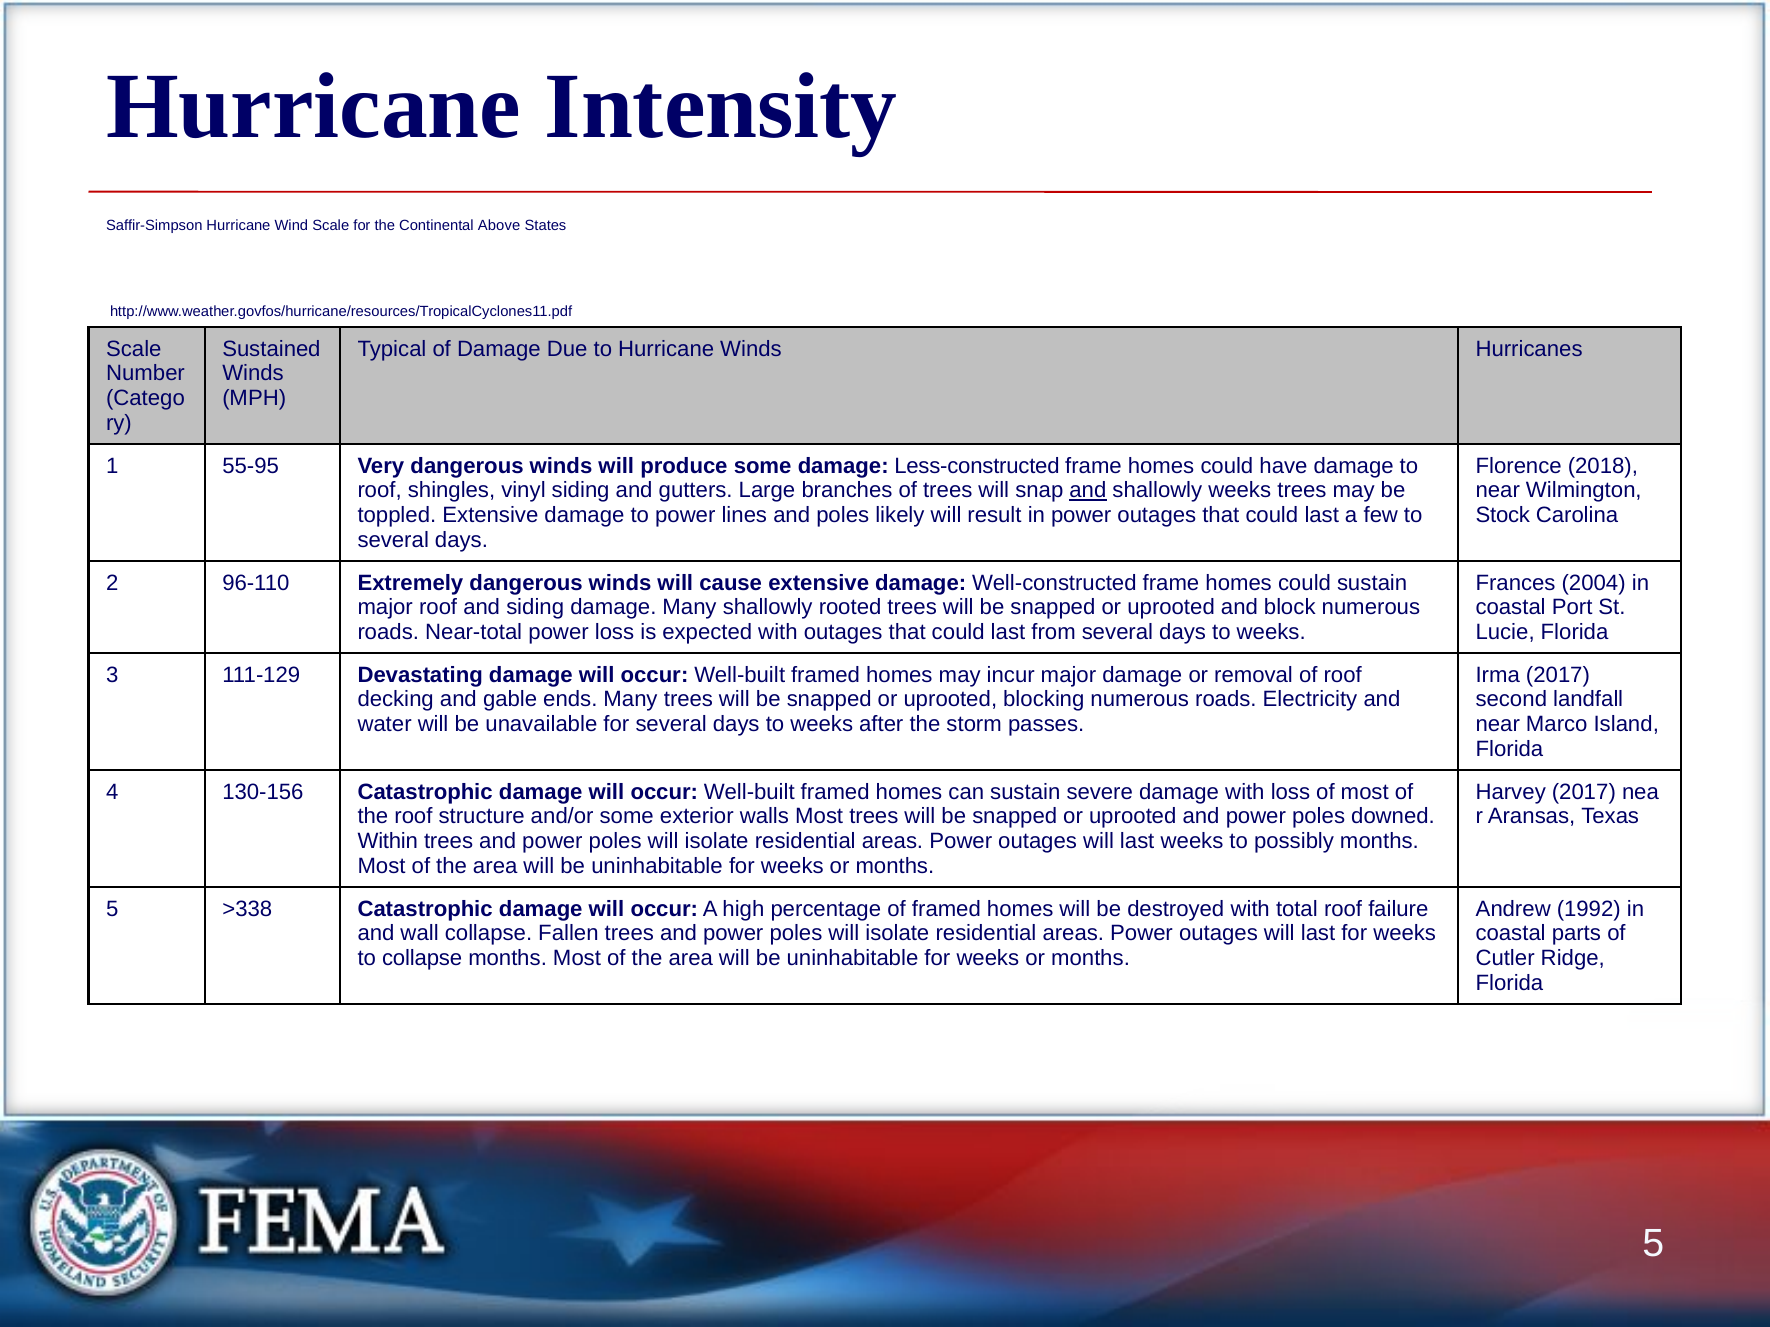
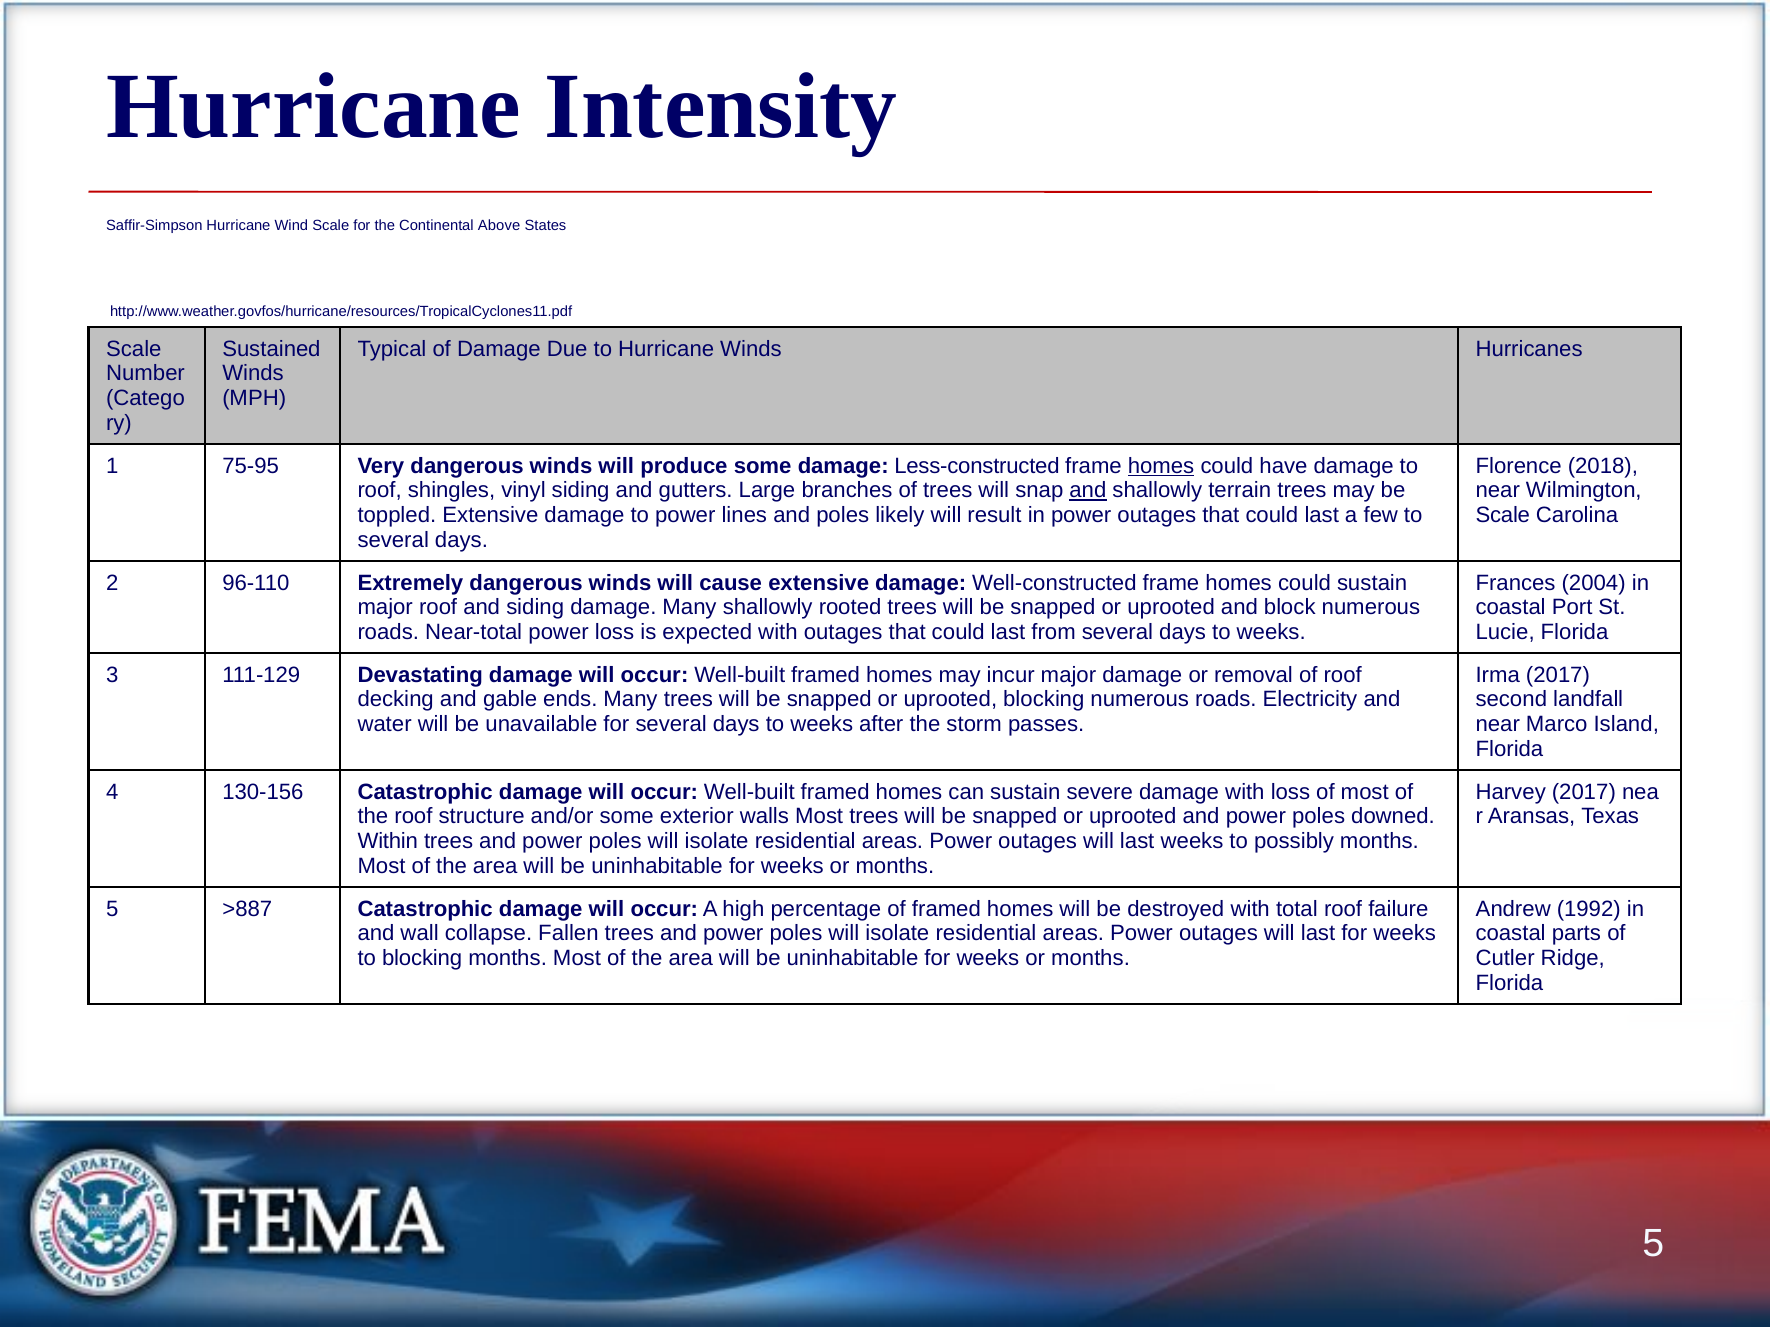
55-95: 55-95 -> 75-95 (251, 466)
homes underline: none -> present (1161, 466)
shallowly weeks: weeks -> terrain (1240, 491)
Stock: Stock -> Scale (1503, 516)
>338: >338 -> >887 (247, 909)
to collapse: collapse -> blocking (422, 959)
